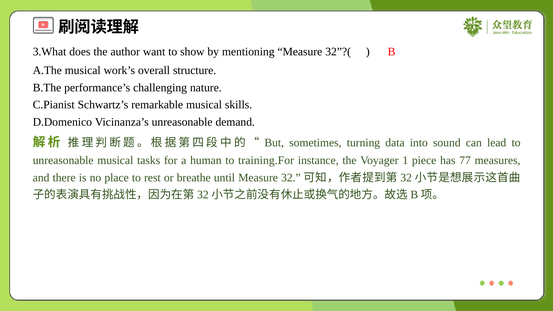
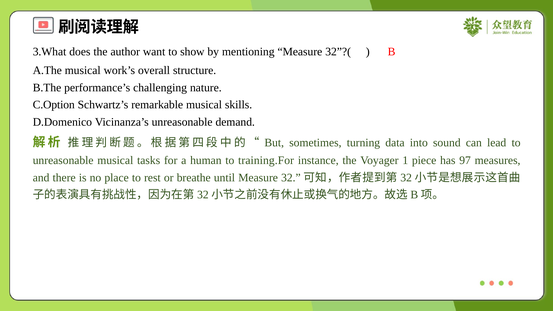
C.Pianist: C.Pianist -> C.Option (54, 105)
77: 77 -> 97 (465, 160)
